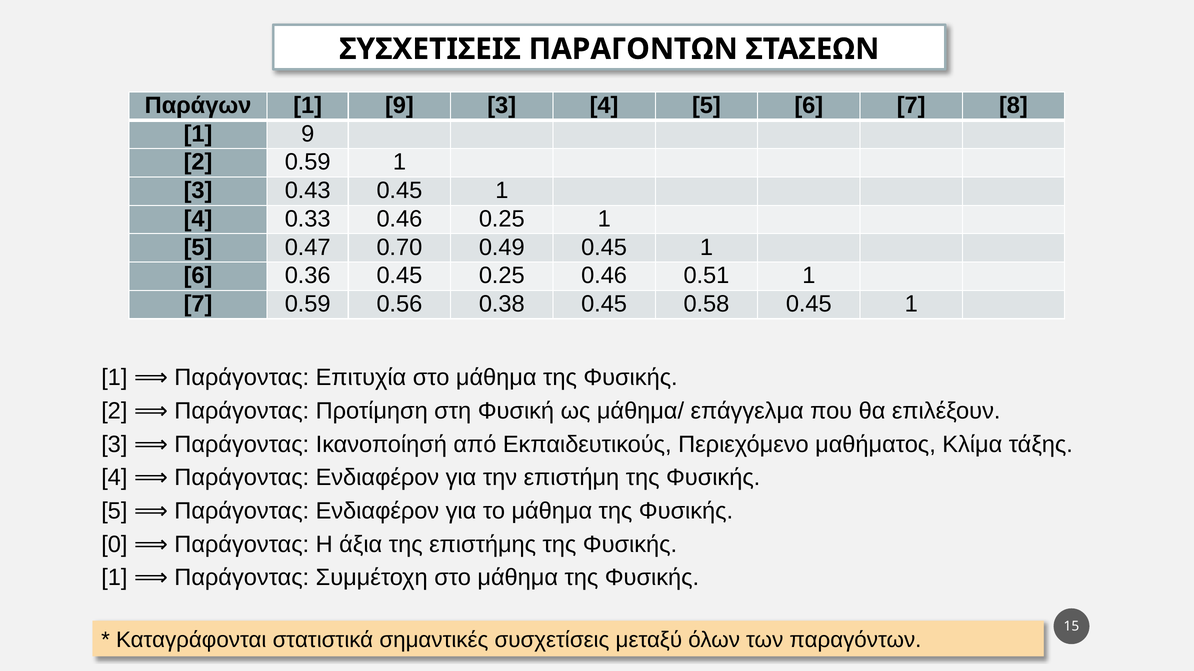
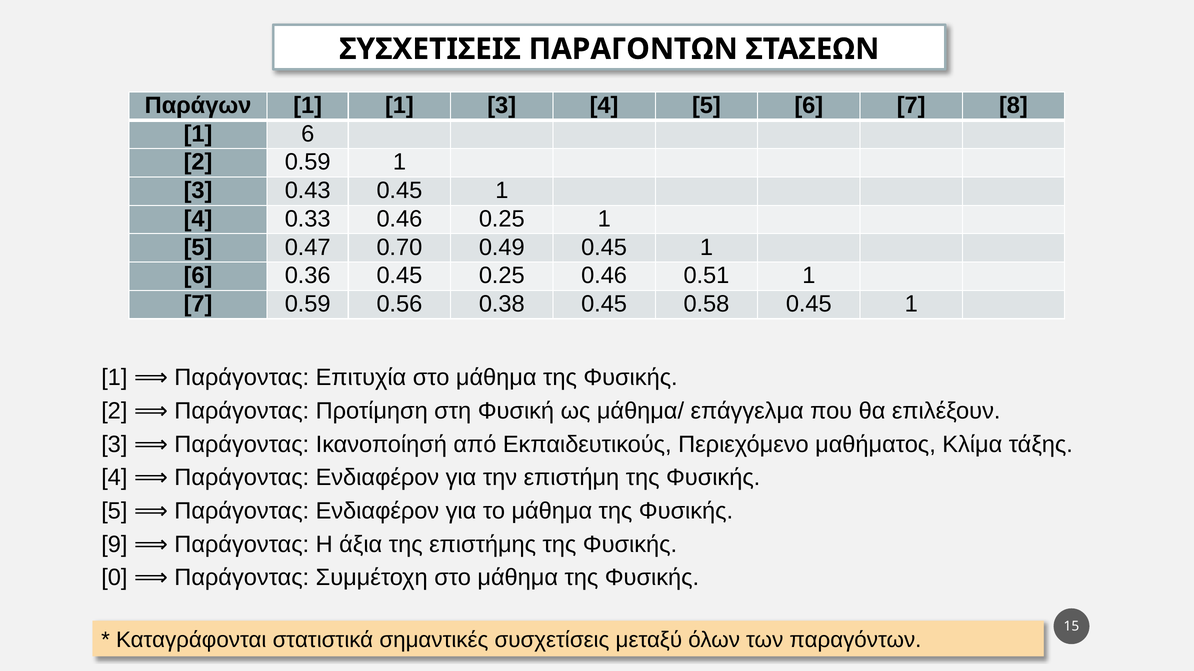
Παράγων 1 9: 9 -> 1 (399, 106)
9: 9 -> 6 (308, 134)
0: 0 -> 9 (114, 545)
1: 1 -> 0 (114, 578)
